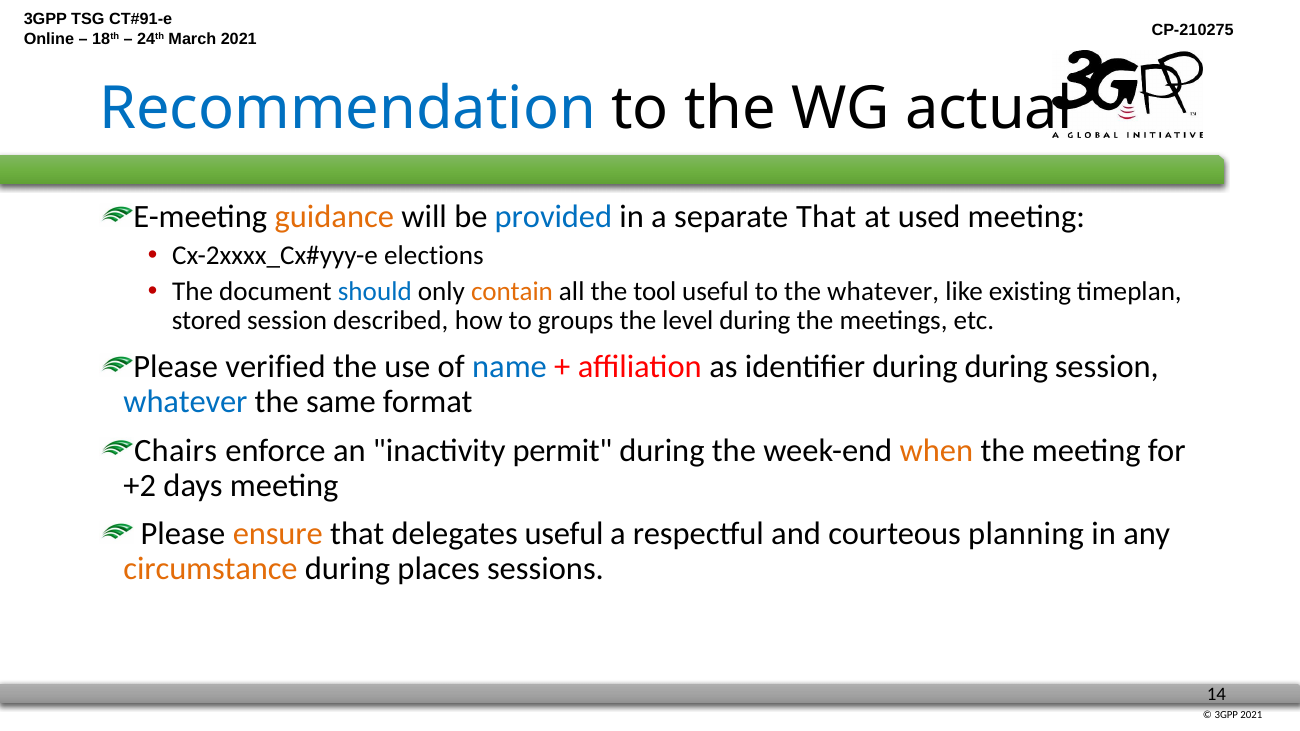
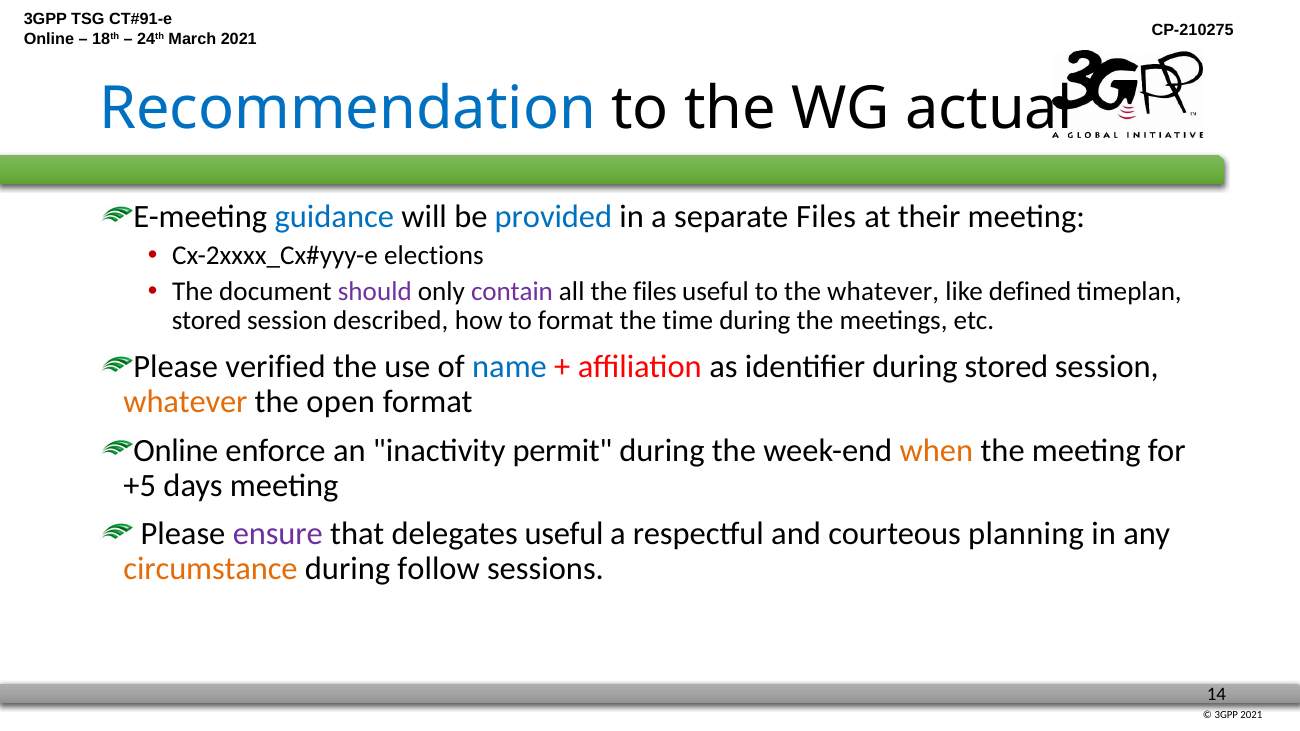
guidance colour: orange -> blue (334, 217)
separate That: That -> Files (826, 217)
used: used -> their (929, 217)
should colour: blue -> purple (375, 292)
contain colour: orange -> purple (512, 292)
the tool: tool -> files (655, 292)
existing: existing -> defined (1030, 292)
to groups: groups -> format (576, 321)
level: level -> time (688, 321)
during during: during -> stored (1006, 367)
whatever colour: blue -> orange (186, 402)
same: same -> open (341, 402)
Chairs: Chairs -> Online (176, 451)
+2: +2 -> +5 (140, 486)
ensure colour: orange -> purple (278, 534)
places: places -> follow (439, 569)
